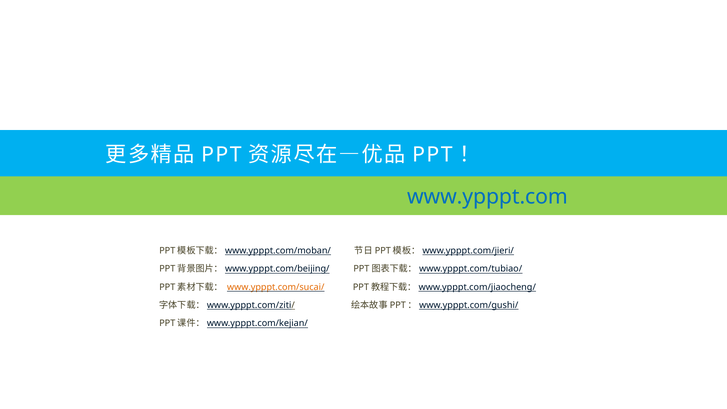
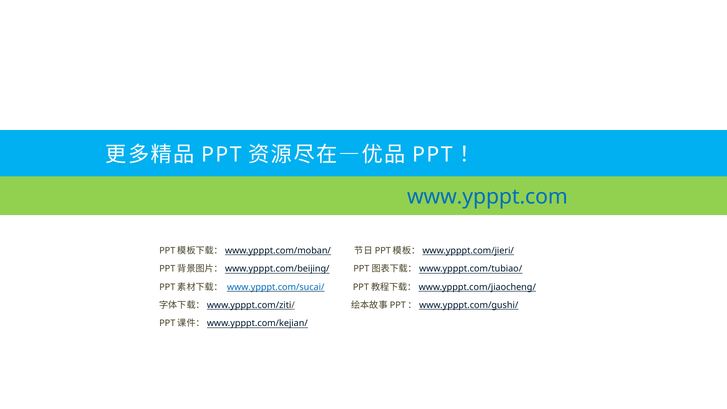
www.ypppt.com/sucai/ colour: orange -> blue (276, 287)
